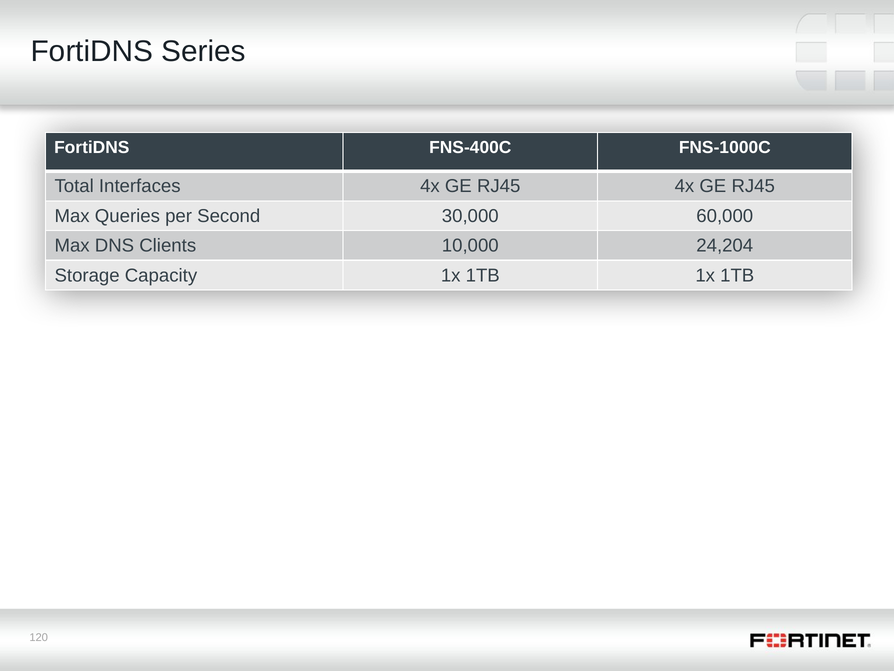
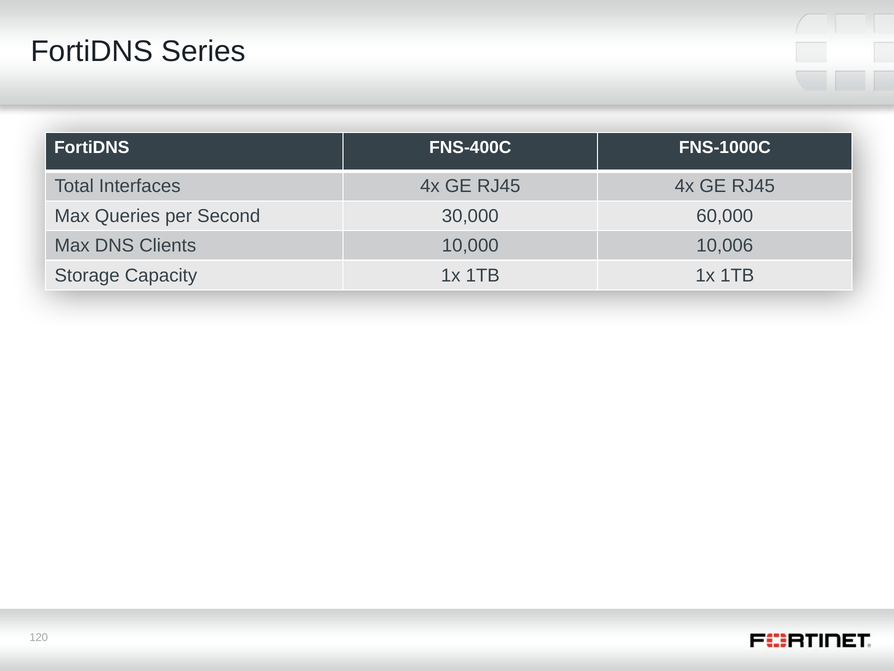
24,204: 24,204 -> 10,006 (725, 246)
